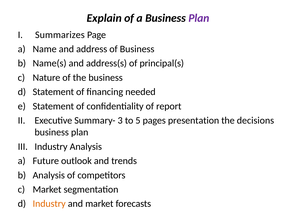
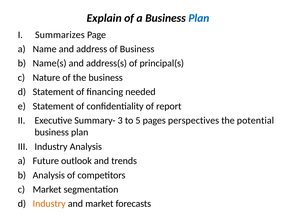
Plan colour: purple -> blue (199, 18)
presentation: presentation -> perspectives (194, 120)
decisions: decisions -> potential (255, 120)
